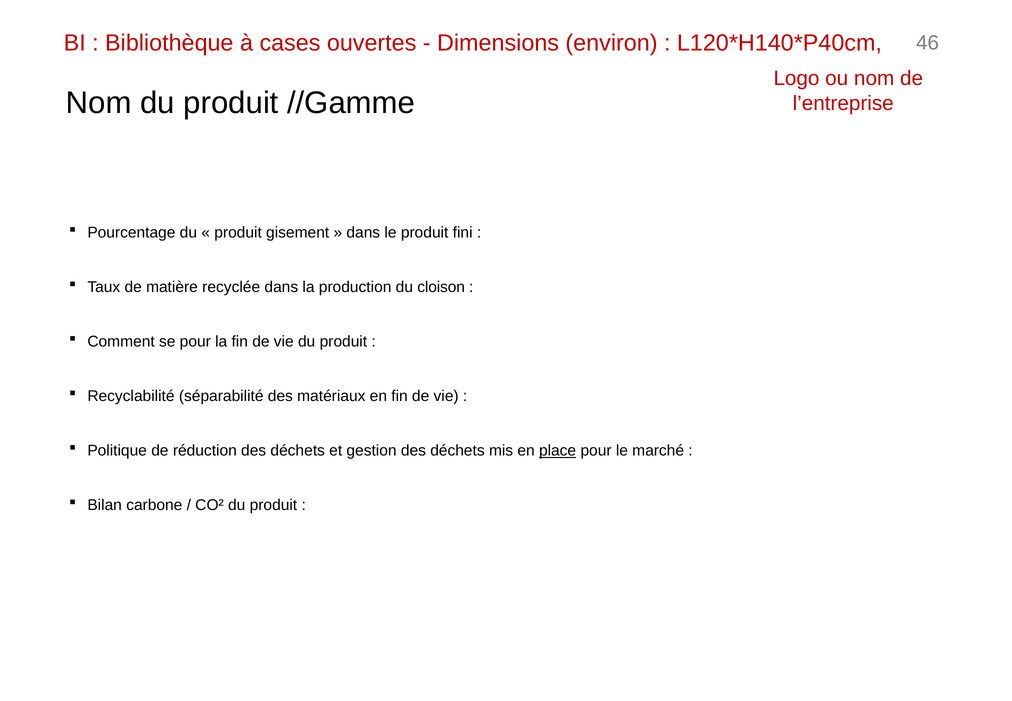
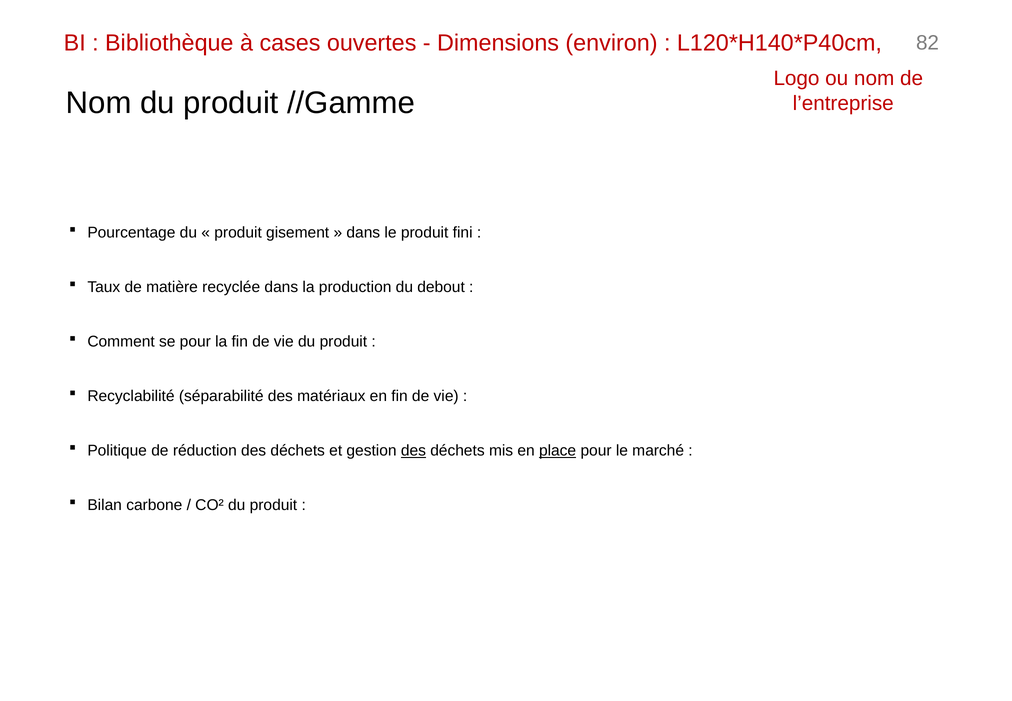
46: 46 -> 82 (928, 43)
cloison: cloison -> debout (441, 287)
des underline: none -> present (413, 451)
